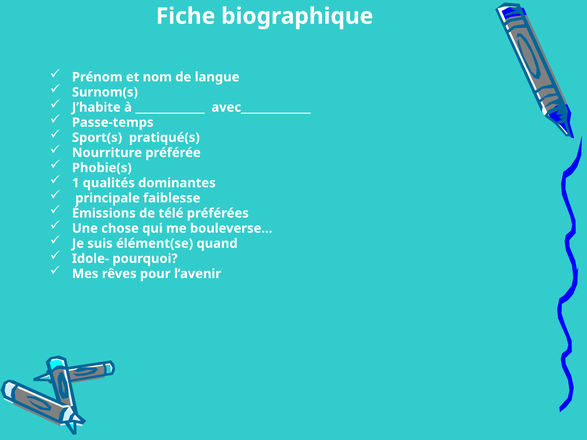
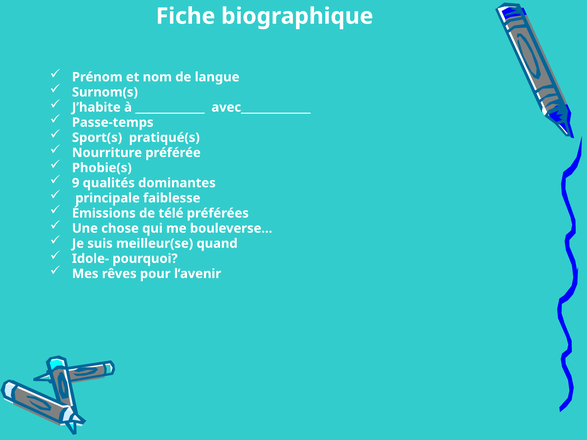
1: 1 -> 9 (76, 183)
élément(se: élément(se -> meilleur(se (155, 244)
